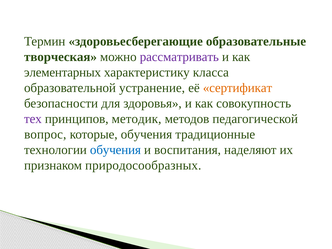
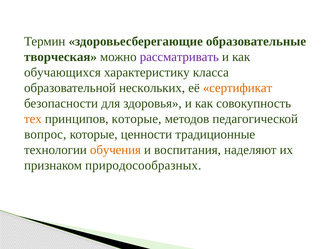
элементарных: элементарных -> обучающихся (62, 72)
устранение: устранение -> нескольких (152, 88)
тех colour: purple -> orange (33, 119)
принципов методик: методик -> которые (137, 119)
которые обучения: обучения -> ценности (146, 134)
обучения colour: blue -> orange (115, 150)
